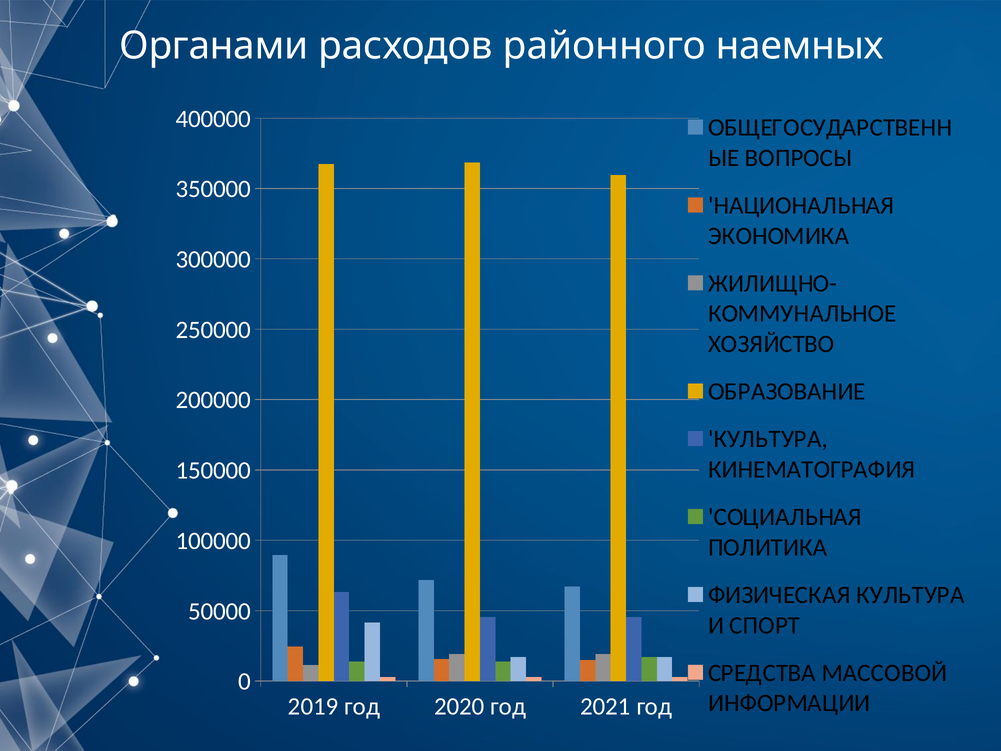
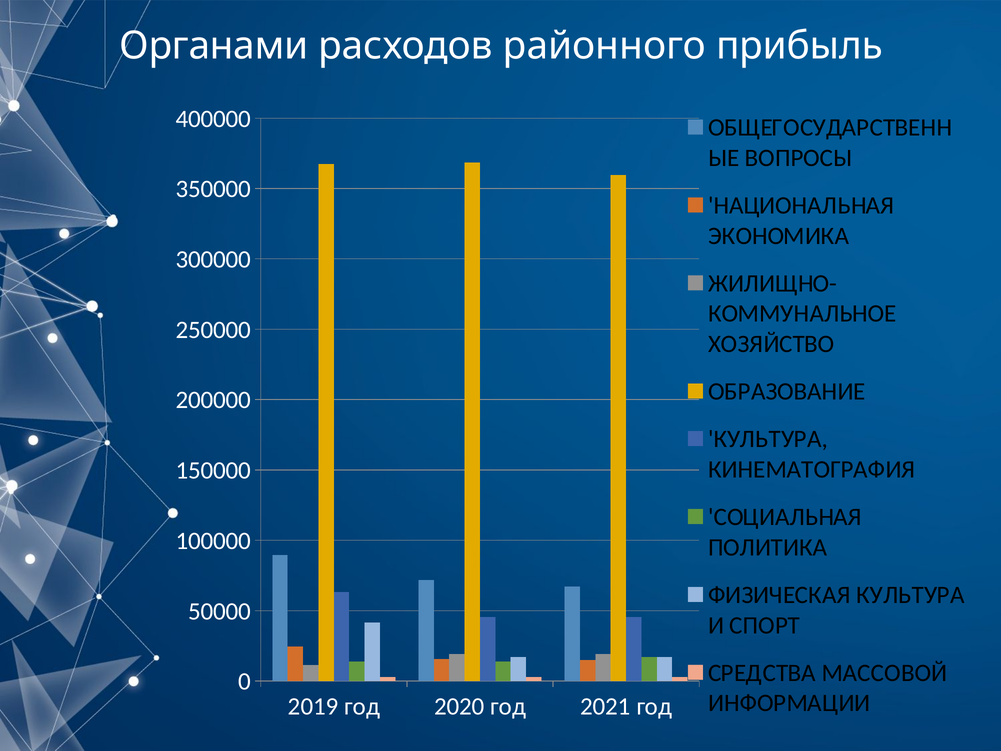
наемных: наемных -> прибыль (800, 46)
